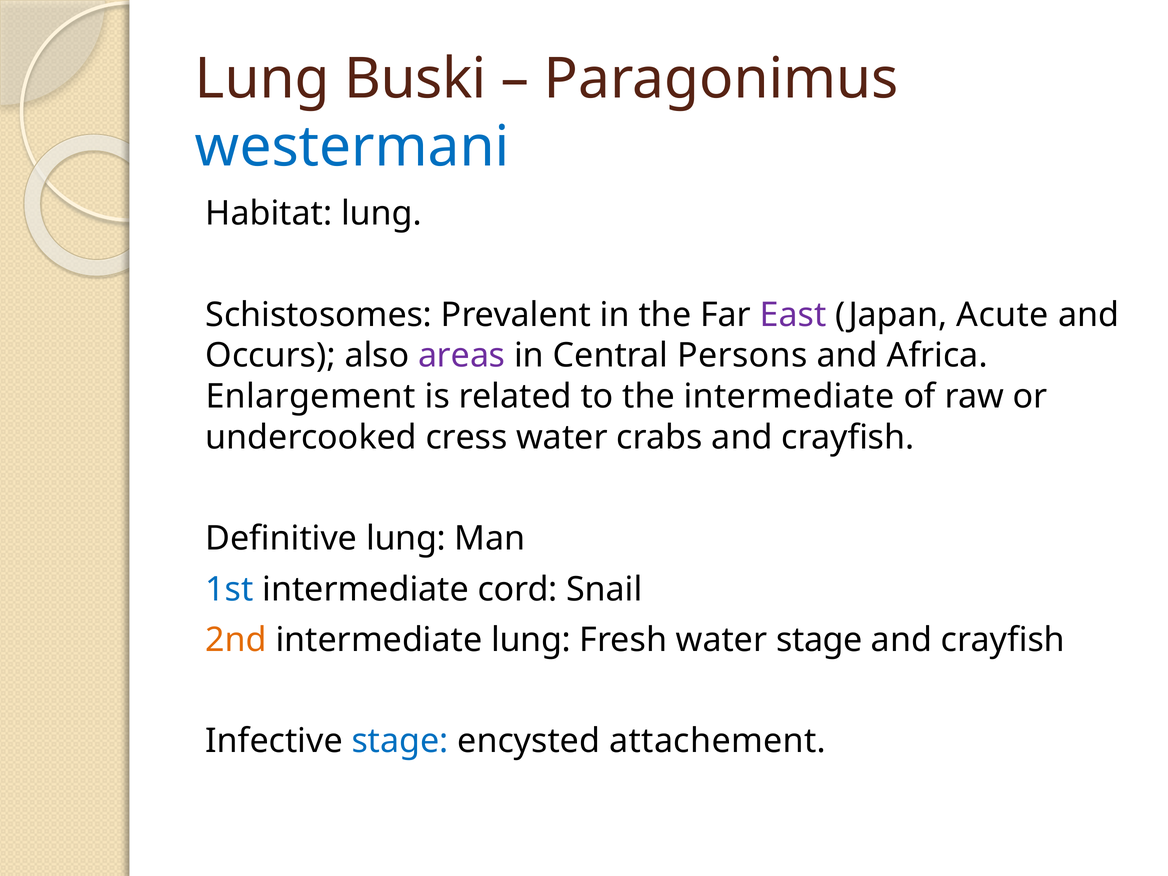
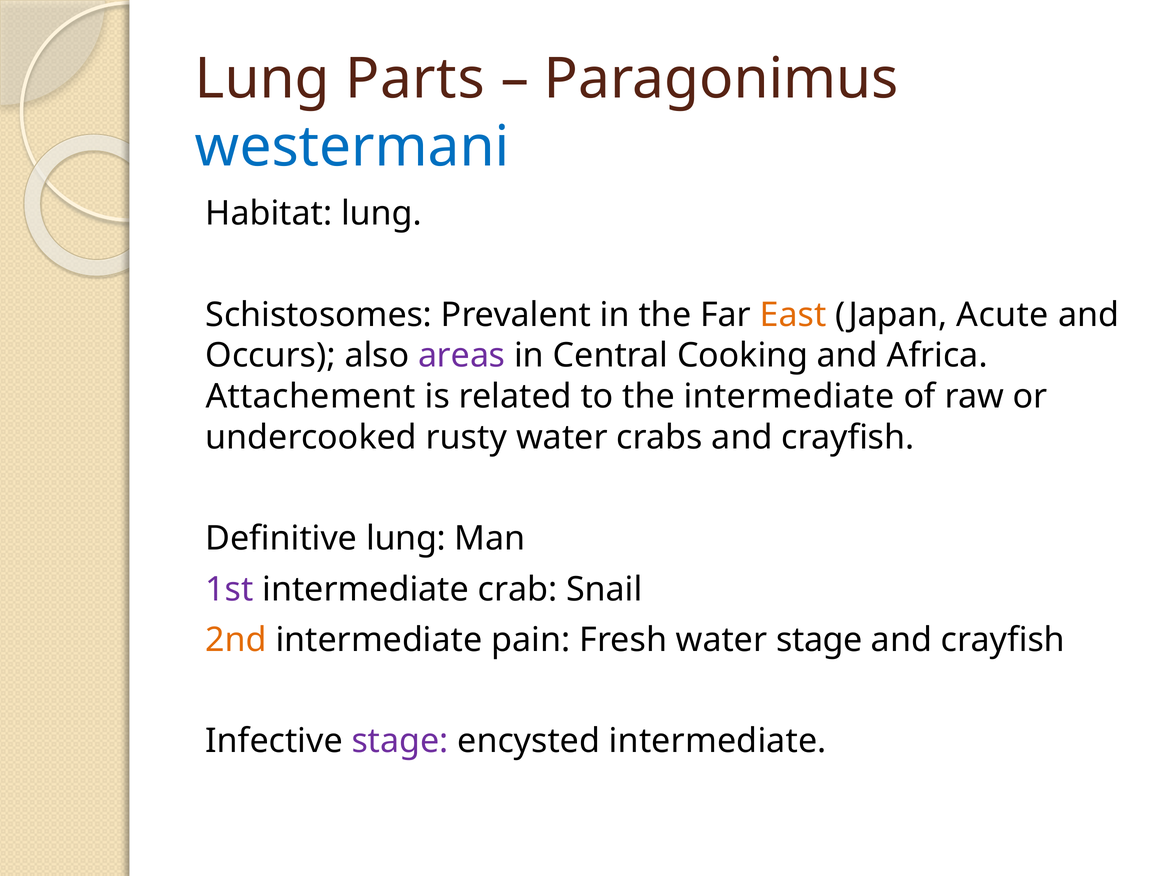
Buski: Buski -> Parts (415, 79)
East colour: purple -> orange (793, 315)
Persons: Persons -> Cooking (743, 356)
Enlargement: Enlargement -> Attachement (311, 397)
cress: cress -> rusty (466, 437)
1st colour: blue -> purple (229, 589)
cord: cord -> crab (518, 589)
intermediate lung: lung -> pain (531, 640)
stage colour: blue -> purple (400, 741)
encysted attachement: attachement -> intermediate (718, 741)
